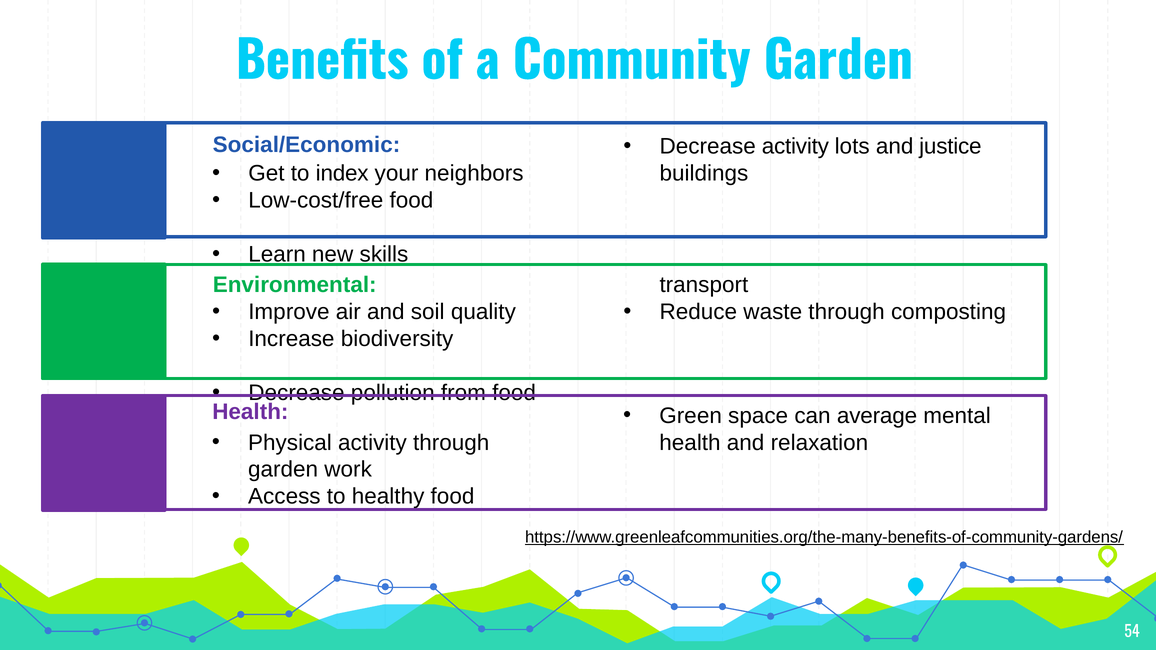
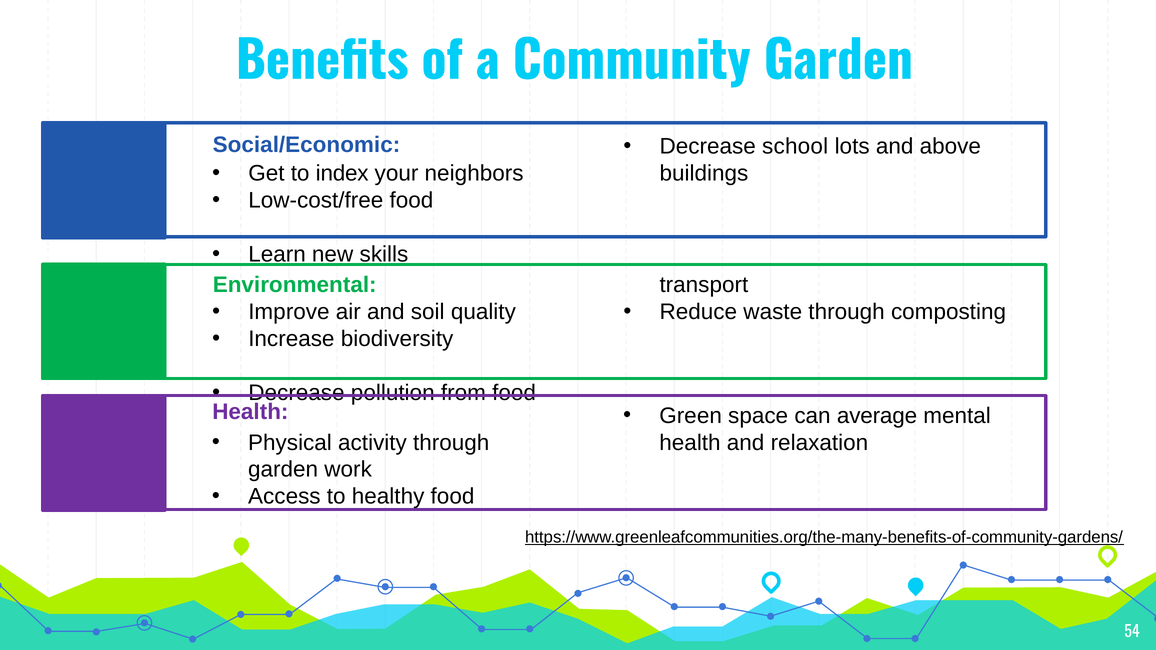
Decrease activity: activity -> school (795, 147)
justice: justice -> above (950, 147)
